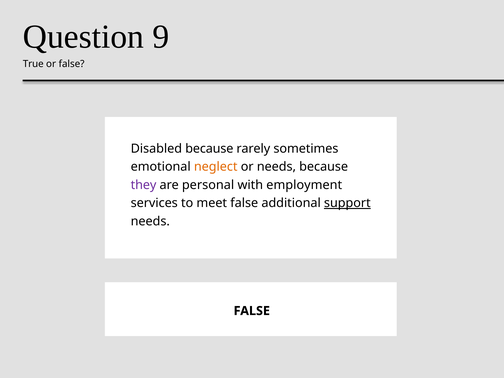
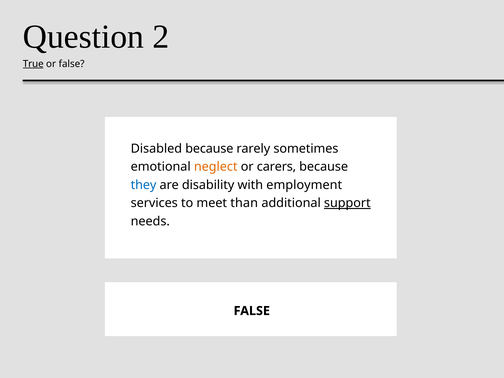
9: 9 -> 2 (161, 37)
True underline: none -> present (33, 64)
or needs: needs -> carers (276, 167)
they colour: purple -> blue (144, 185)
personal: personal -> disability (208, 185)
meet false: false -> than (244, 203)
